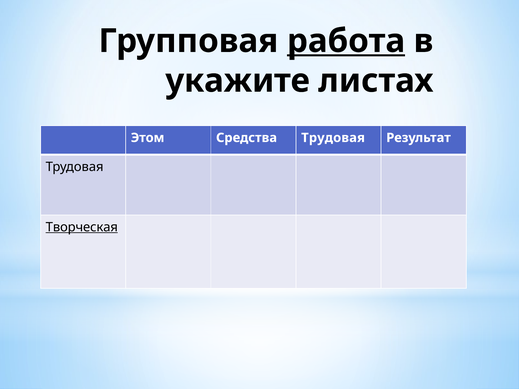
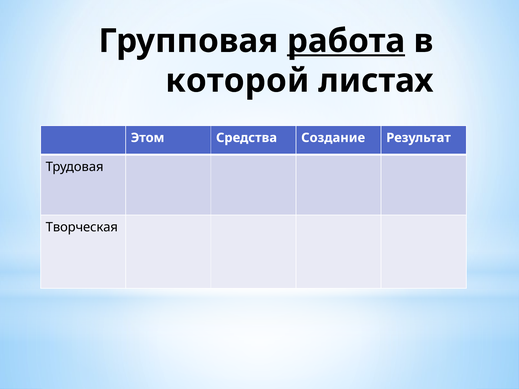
укажите: укажите -> которой (237, 81)
Средства Трудовая: Трудовая -> Создание (333, 138)
Творческая underline: present -> none (82, 227)
